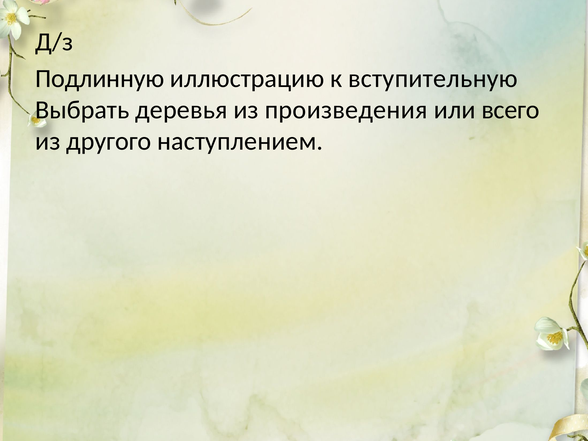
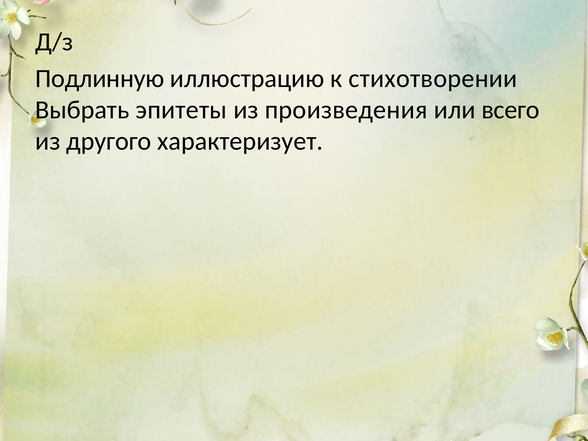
вступительную: вступительную -> стихотворении (433, 78)
деревья: деревья -> эпитеты (181, 110)
наступлением: наступлением -> характеризует (240, 141)
